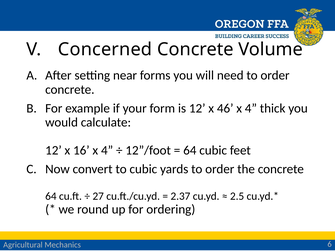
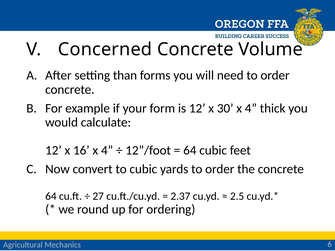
near: near -> than (125, 76)
46: 46 -> 30 (225, 108)
